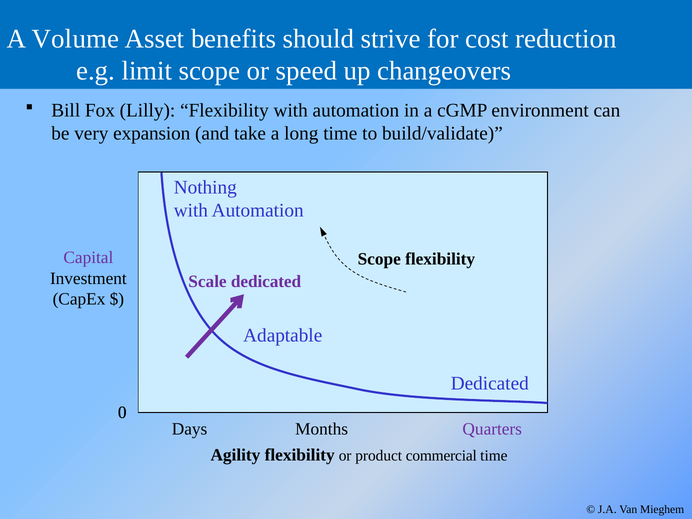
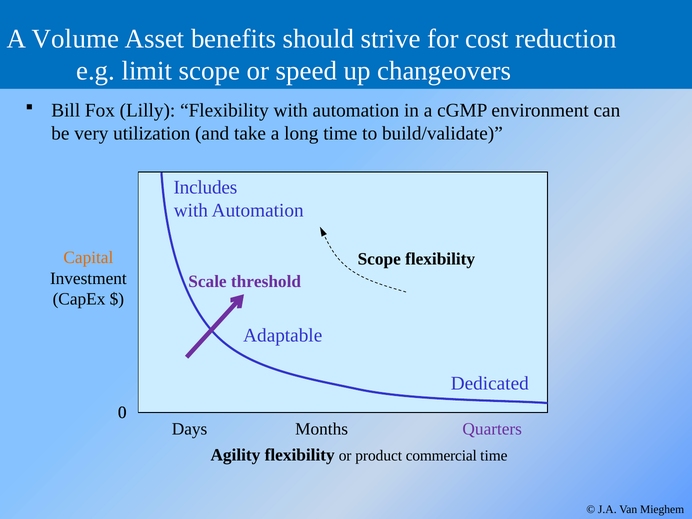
expansion: expansion -> utilization (152, 133)
Nothing: Nothing -> Includes (205, 187)
Capital colour: purple -> orange (88, 258)
Scale dedicated: dedicated -> threshold (266, 282)
